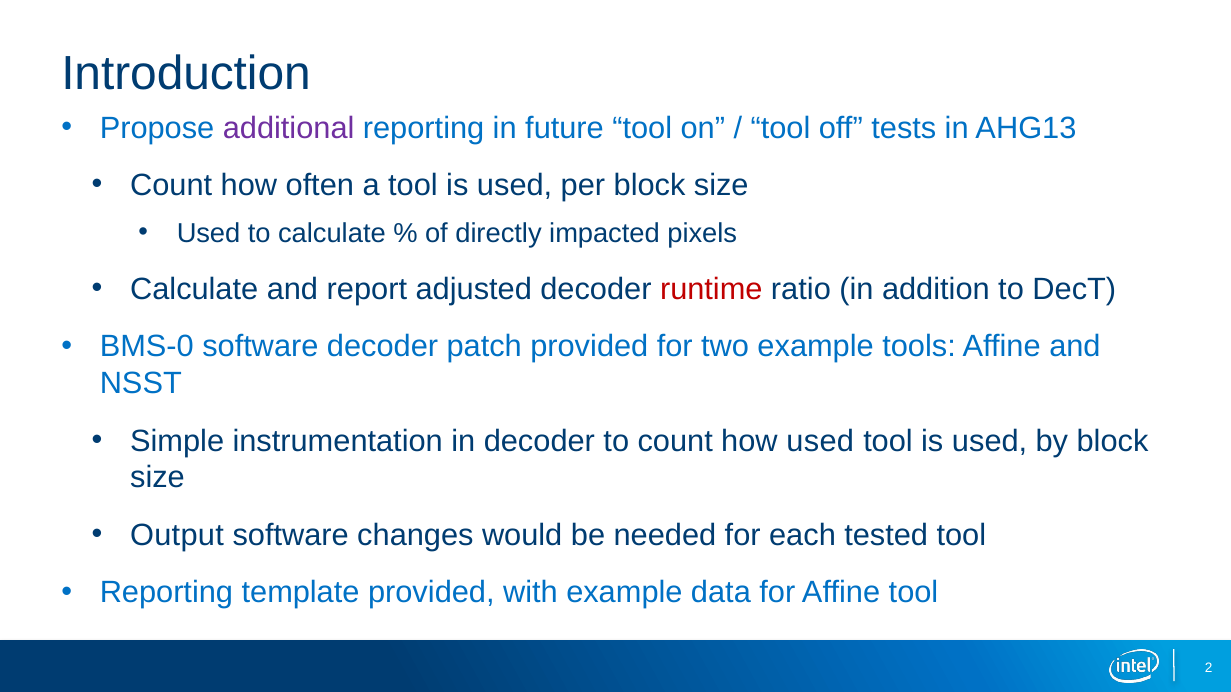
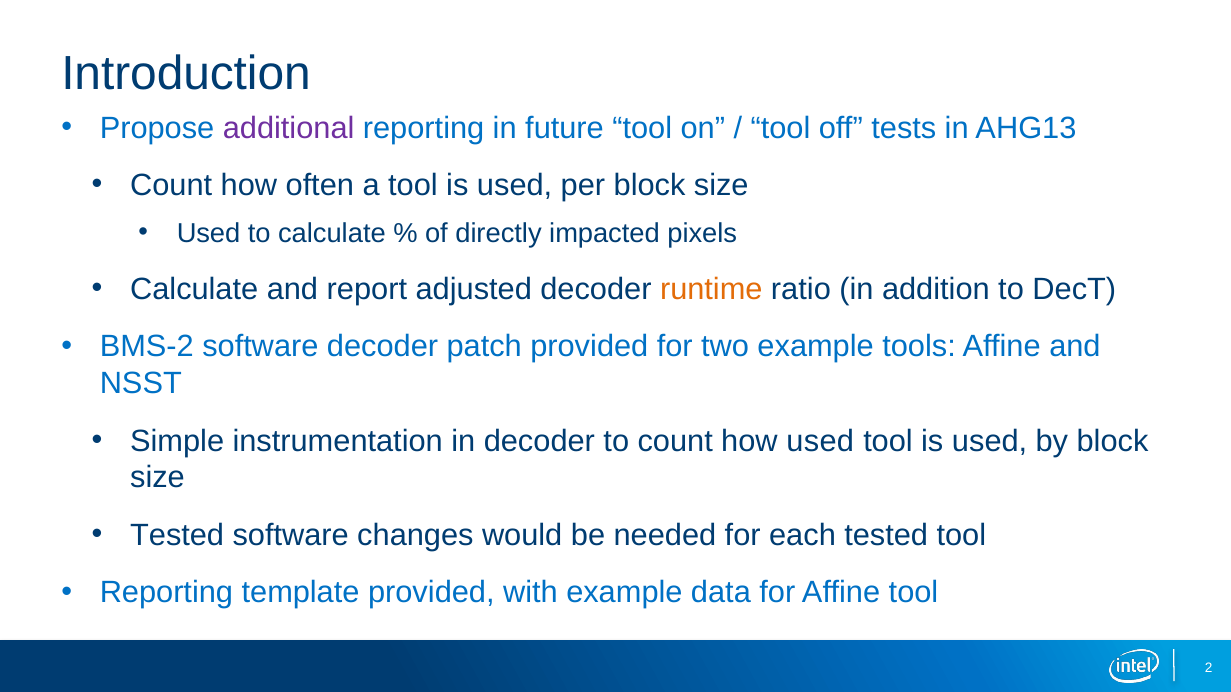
runtime colour: red -> orange (711, 289)
BMS-0: BMS-0 -> BMS-2 (147, 347)
Output: Output -> Tested (177, 536)
